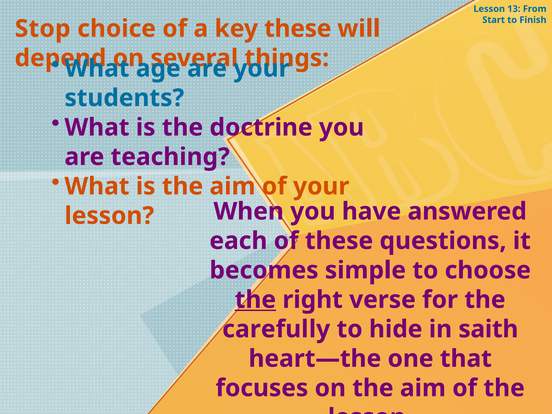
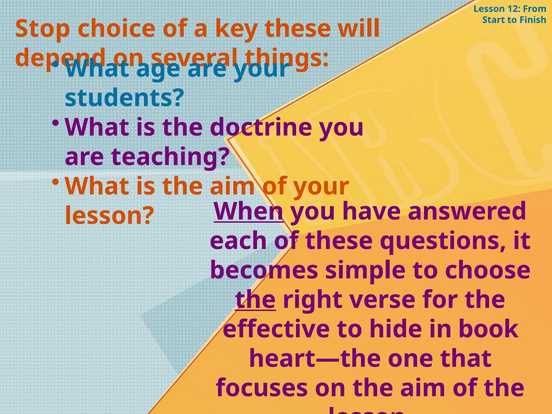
13: 13 -> 12 (514, 9)
When underline: none -> present (249, 211)
carefully: carefully -> effective (276, 329)
saith: saith -> book (488, 329)
